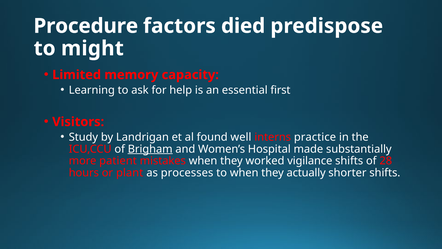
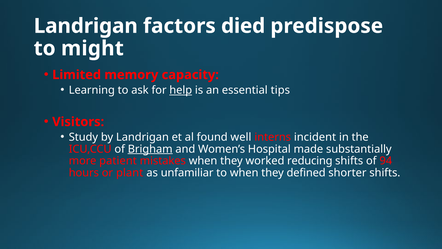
Procedure: Procedure -> Landrigan (86, 26)
help underline: none -> present (181, 90)
first: first -> tips (280, 90)
practice: practice -> incident (315, 137)
vigilance: vigilance -> reducing (310, 161)
28: 28 -> 94 (386, 161)
processes: processes -> unfamiliar (187, 173)
actually: actually -> defined (306, 173)
